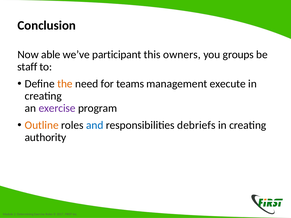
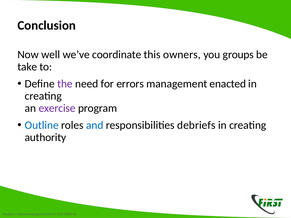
able: able -> well (51, 55)
participant: participant -> coordinate (117, 55)
staff: staff -> take (27, 67)
the colour: orange -> purple (65, 84)
teams: teams -> errors (130, 84)
execute: execute -> enacted (228, 84)
Outline colour: orange -> blue (42, 125)
